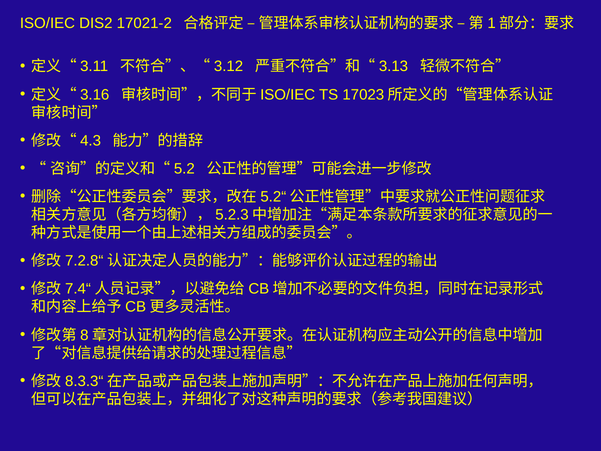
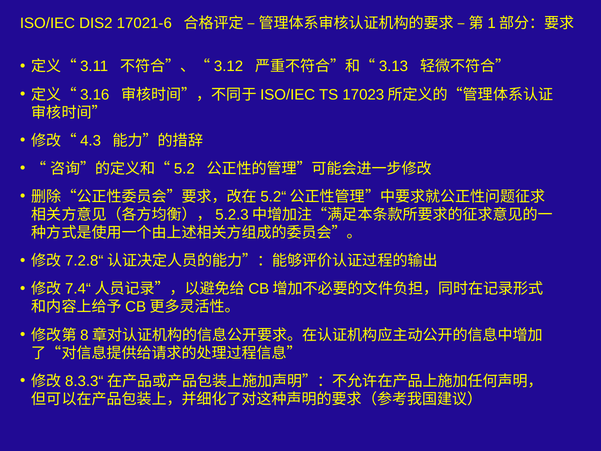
17021-2: 17021-2 -> 17021-6 (144, 23)
